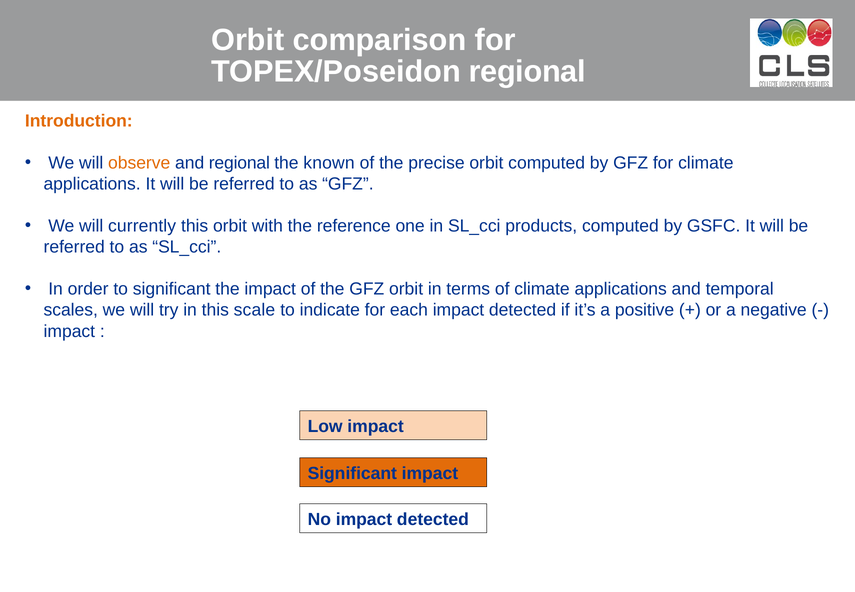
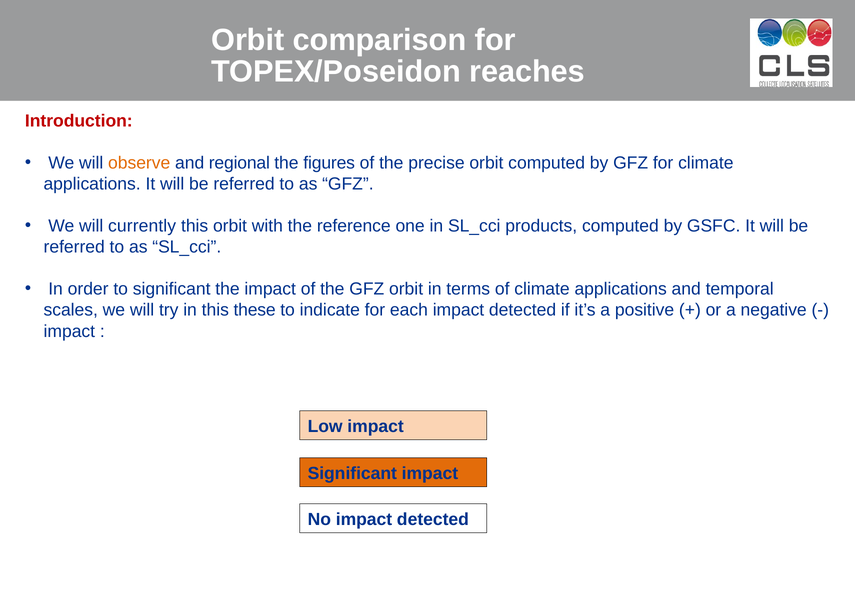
TOPEX/Poseidon regional: regional -> reaches (527, 72)
Introduction colour: orange -> red (79, 121)
known: known -> figures (329, 163)
scale: scale -> these (255, 310)
